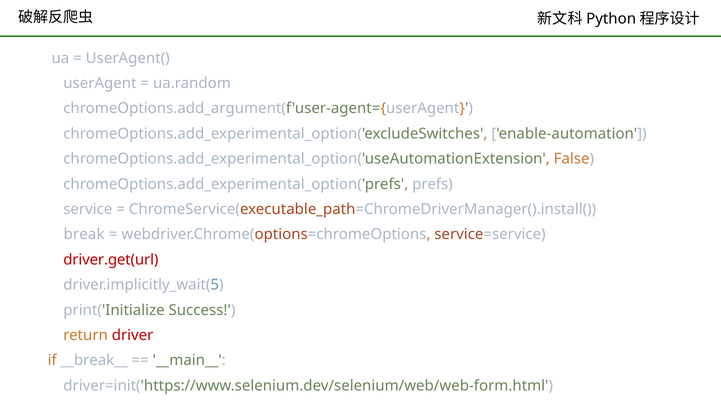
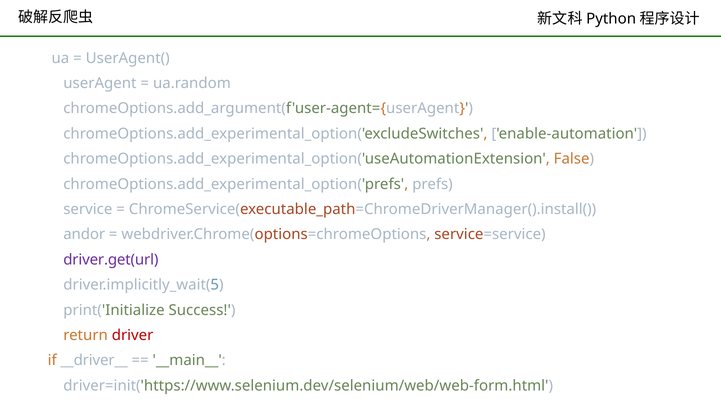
break: break -> andor (84, 235)
driver.get(url colour: red -> purple (111, 260)
__break__: __break__ -> __driver__ (94, 361)
